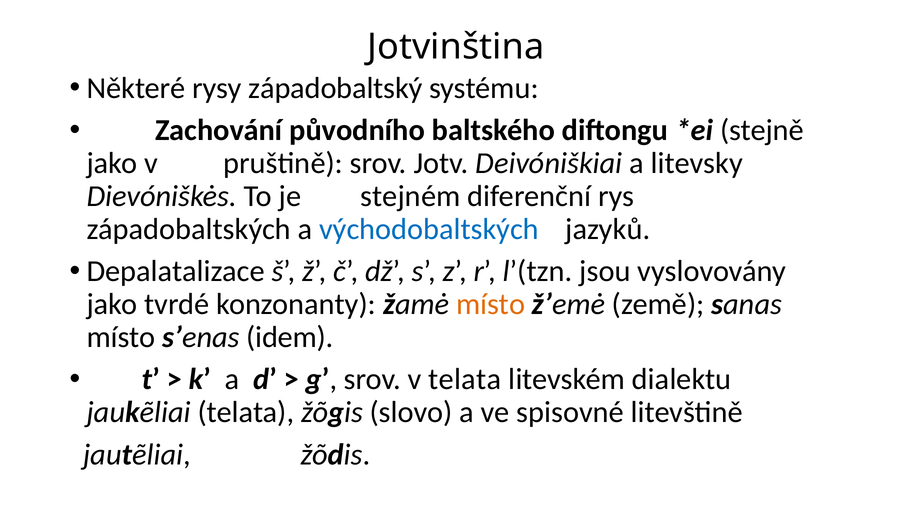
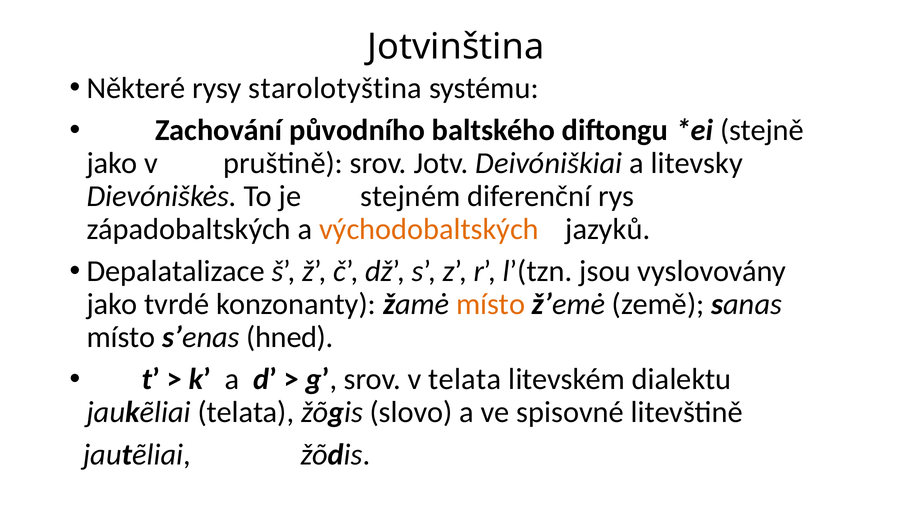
západobaltský: západobaltský -> starolotyština (335, 88)
východobaltských colour: blue -> orange (429, 229)
idem: idem -> hned (290, 337)
